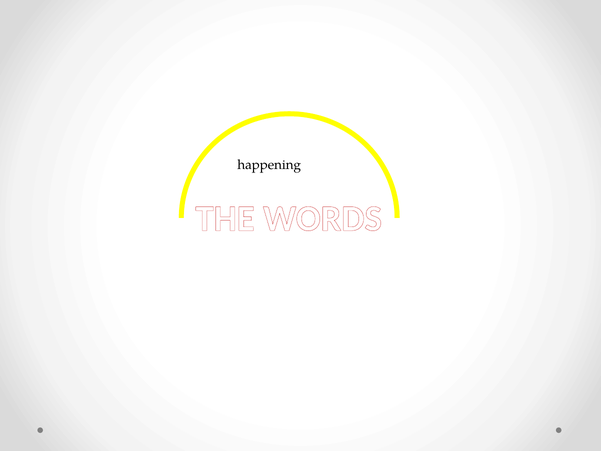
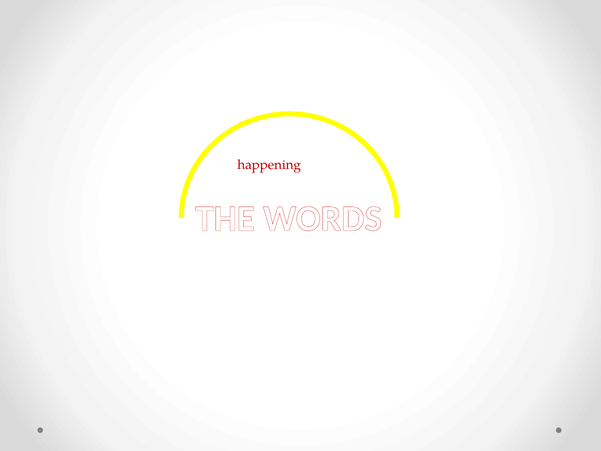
happening colour: black -> red (269, 165)
